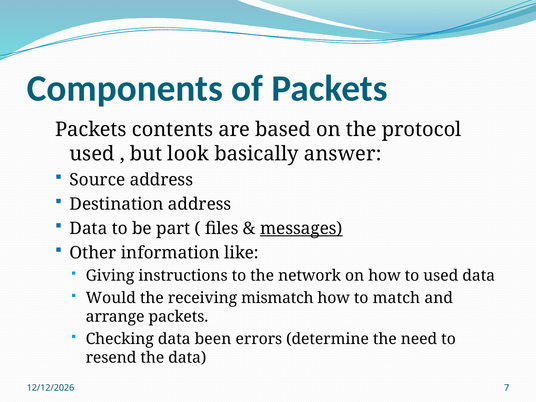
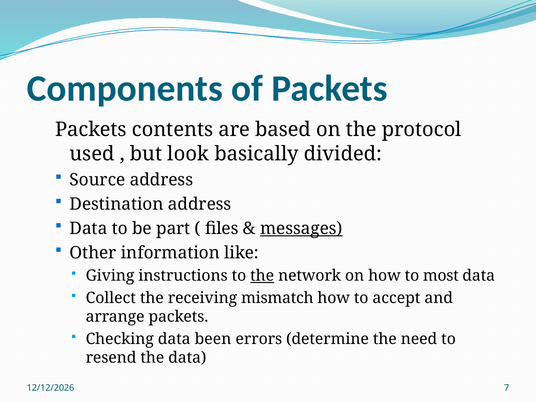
answer: answer -> divided (343, 154)
the underline: none -> present (262, 276)
to used: used -> most (441, 276)
Would: Would -> Collect (111, 298)
match: match -> accept (396, 298)
